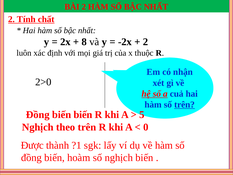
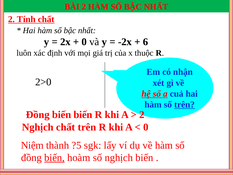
8: 8 -> 0 (84, 42)
2: 2 -> 6 (145, 42)
5: 5 -> 2 (142, 114)
Nghịch theo: theo -> chất (66, 127)
Được: Được -> Niệm (32, 145)
?1: ?1 -> ?5 (77, 145)
biến underline: none -> present (55, 158)
